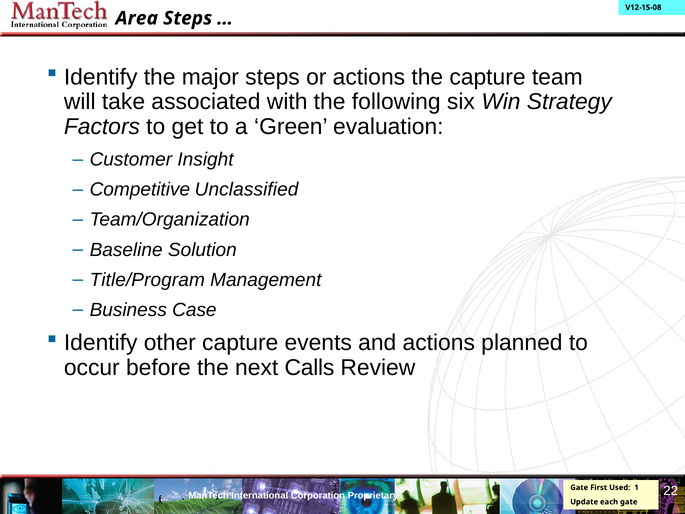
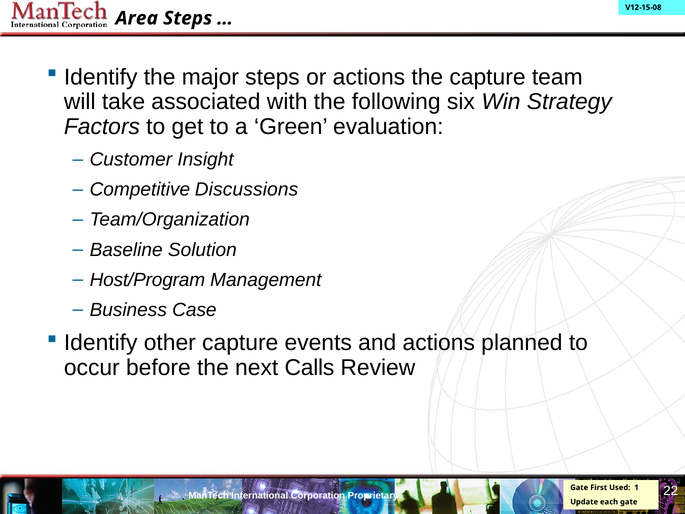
Unclassified: Unclassified -> Discussions (247, 190)
Title/Program: Title/Program -> Host/Program (147, 280)
